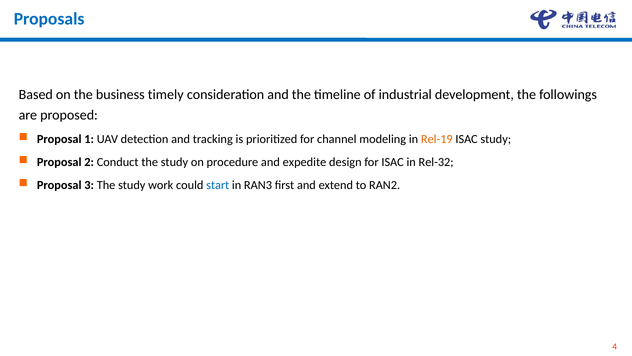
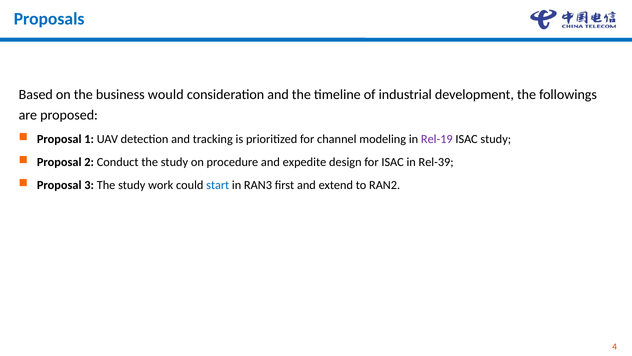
timely: timely -> would (166, 95)
Rel-19 colour: orange -> purple (437, 139)
Rel-32: Rel-32 -> Rel-39 (436, 162)
